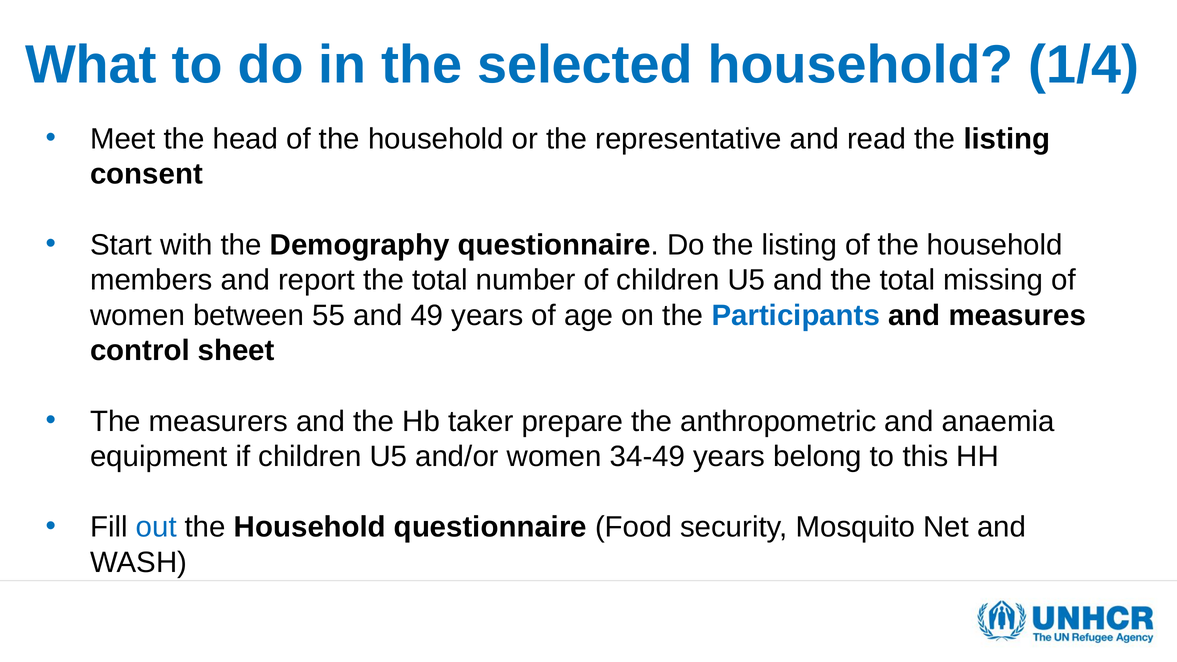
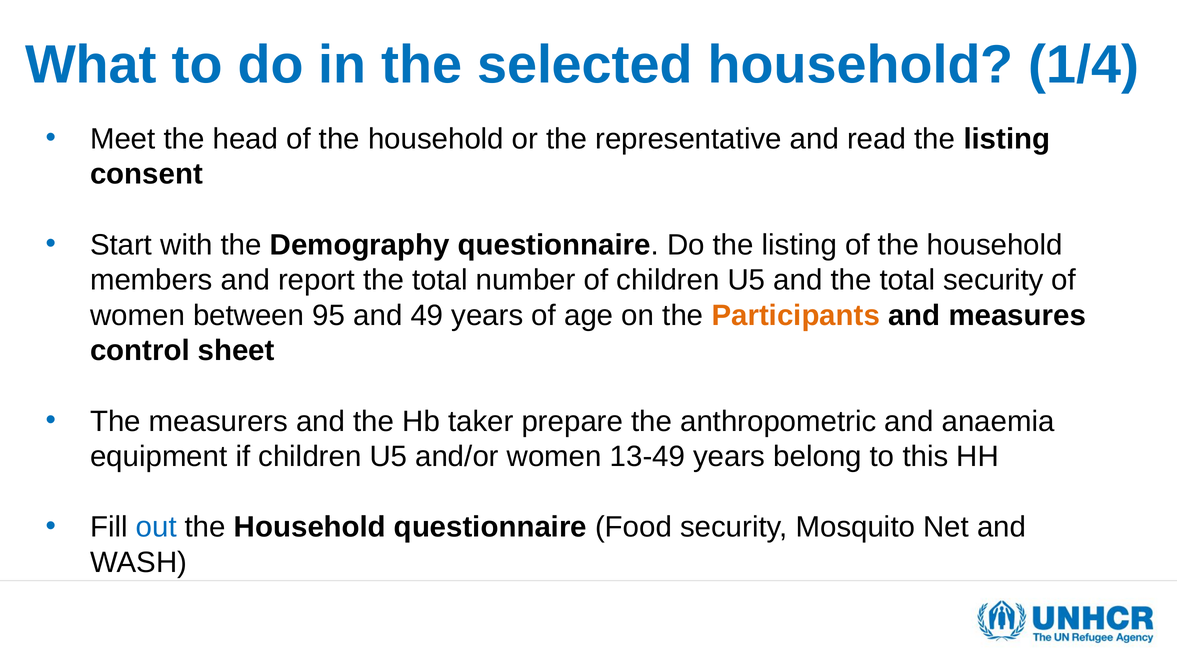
total missing: missing -> security (993, 280)
55: 55 -> 95 (329, 315)
Participants colour: blue -> orange (796, 315)
34-49: 34-49 -> 13-49 (647, 457)
